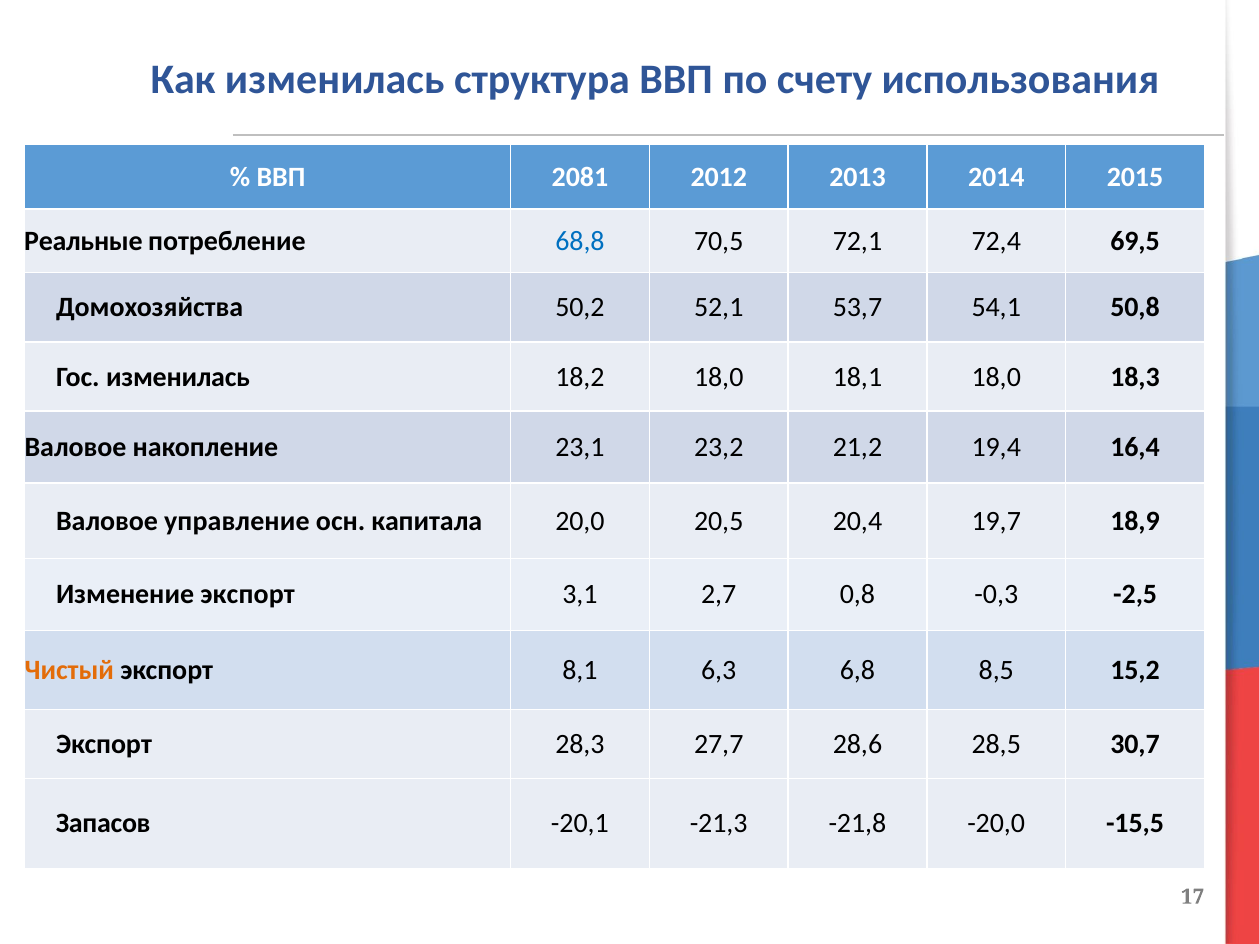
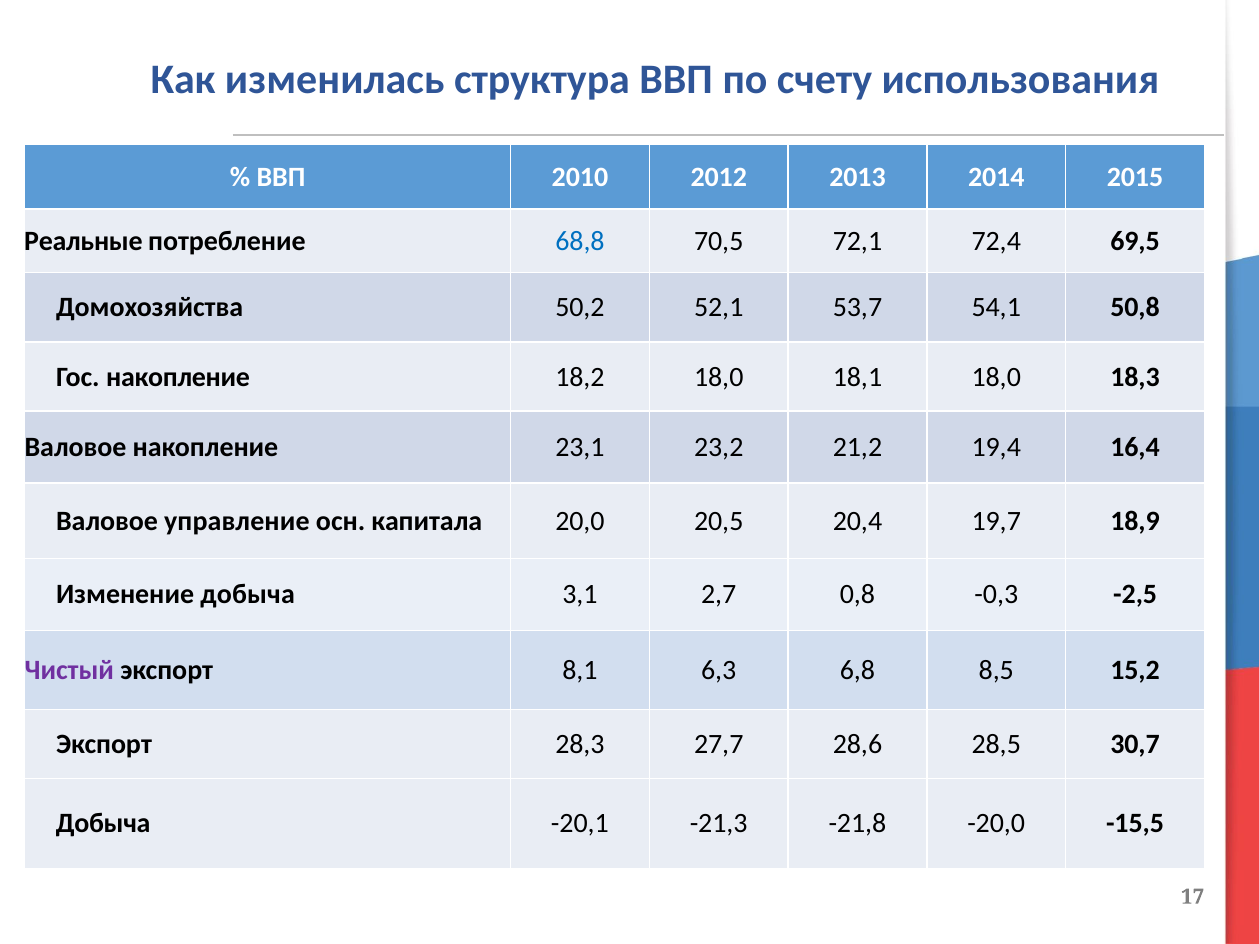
2081: 2081 -> 2010 (580, 177)
Гос изменилась: изменилась -> накопление (178, 377)
Изменение экспорт: экспорт -> добыча (248, 595)
Чистый colour: orange -> purple (69, 670)
Запасов: Запасов -> Добыча (103, 824)
